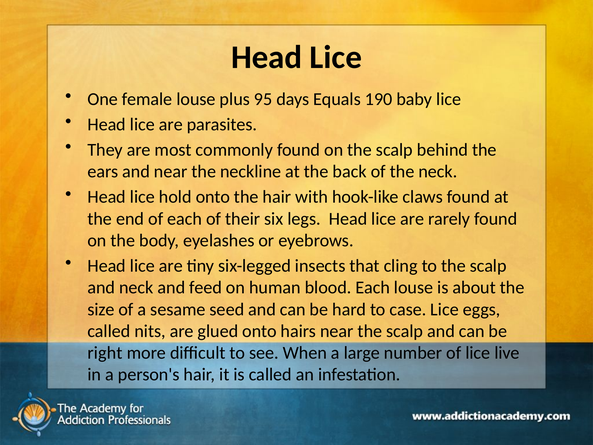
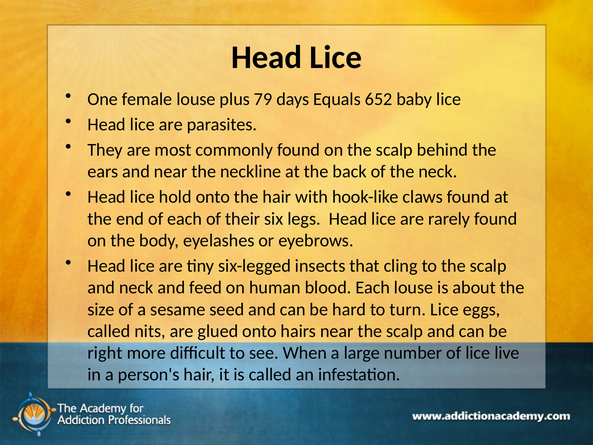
95: 95 -> 79 (263, 99)
190: 190 -> 652 (379, 99)
case: case -> turn (408, 309)
